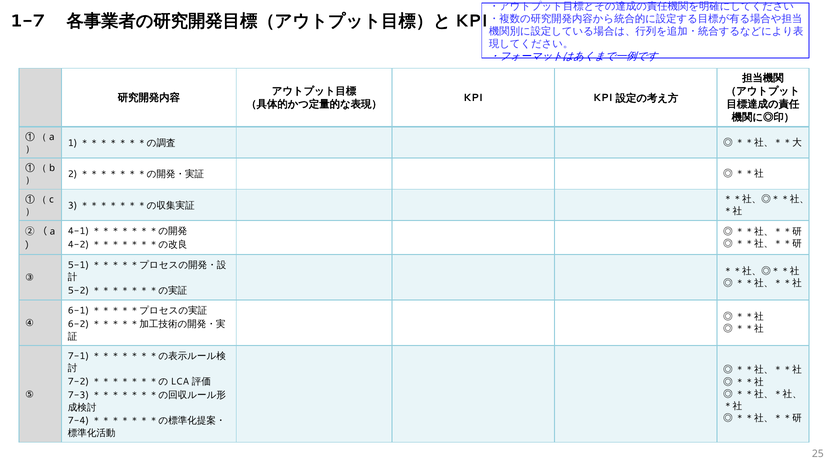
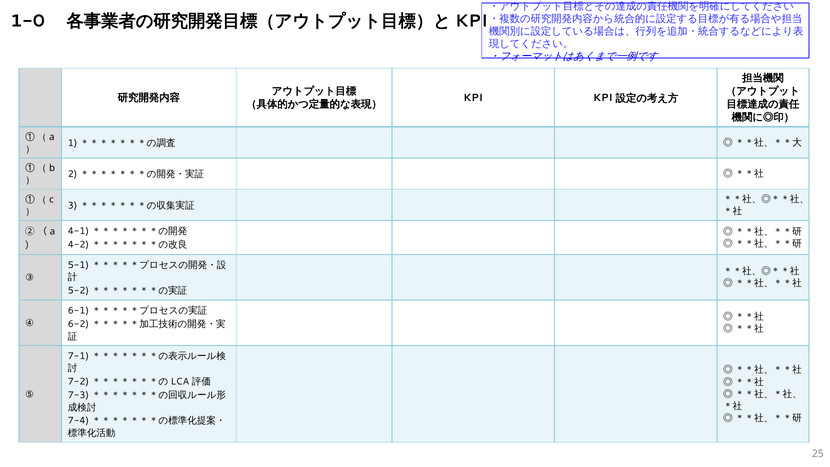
1-7: 1-7 -> 1-0 (28, 21)
